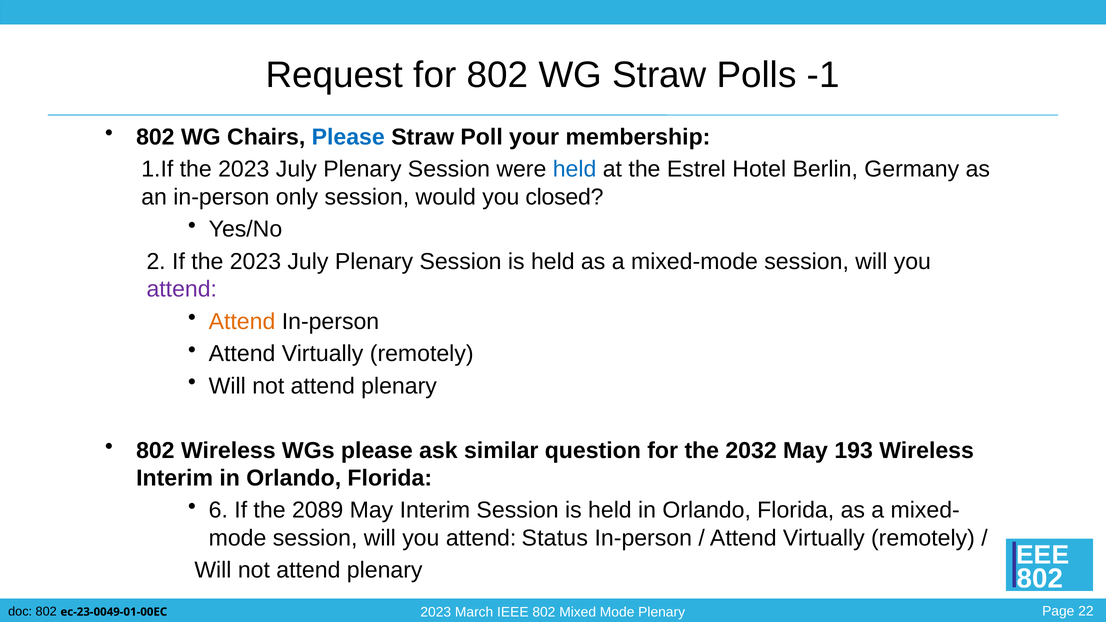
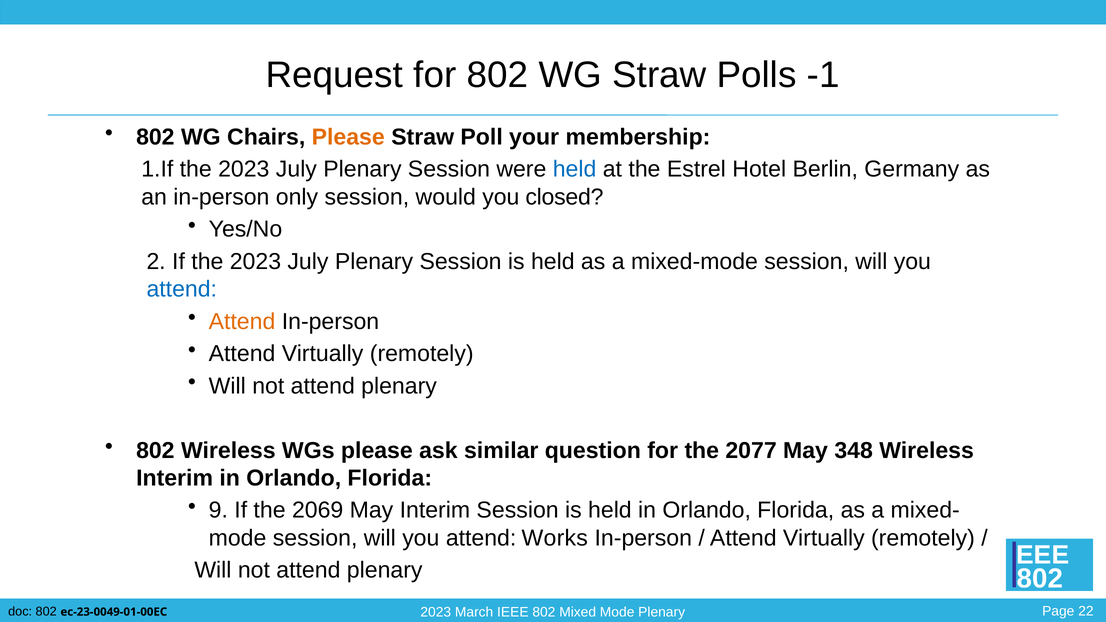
Please colour: blue -> orange (348, 137)
attend colour: purple -> blue (182, 289)
2032: 2032 -> 2077 (751, 451)
193: 193 -> 348 (854, 451)
6: 6 -> 9 (218, 510)
2089: 2089 -> 2069 (318, 510)
Status: Status -> Works (555, 538)
